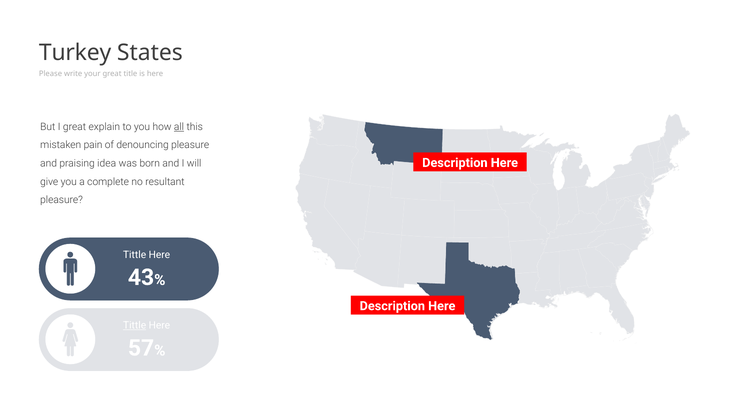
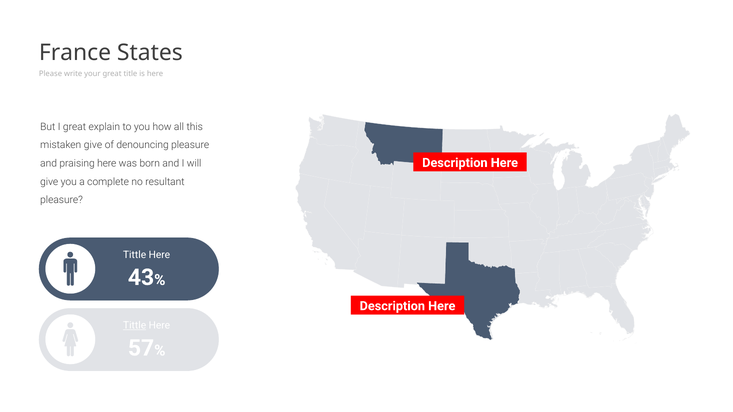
Turkey: Turkey -> France (75, 53)
all underline: present -> none (179, 127)
mistaken pain: pain -> give (93, 145)
praising idea: idea -> here (107, 164)
